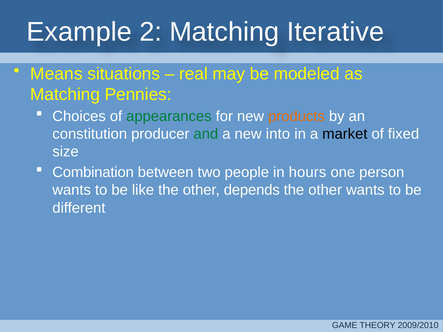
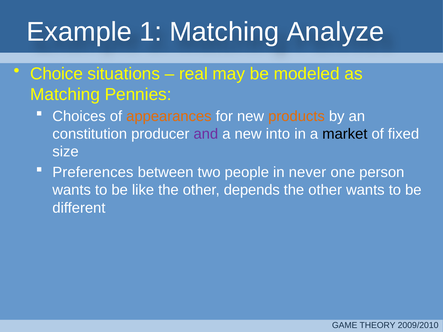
2: 2 -> 1 (151, 32)
Iterative: Iterative -> Analyze (335, 32)
Means: Means -> Choice (57, 74)
appearances colour: green -> orange (169, 116)
and colour: green -> purple (206, 134)
Combination: Combination -> Preferences (93, 173)
hours: hours -> never (307, 173)
